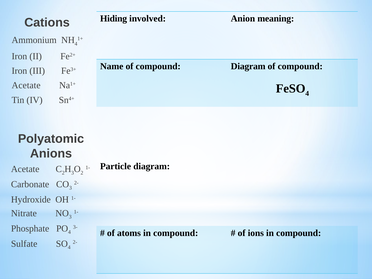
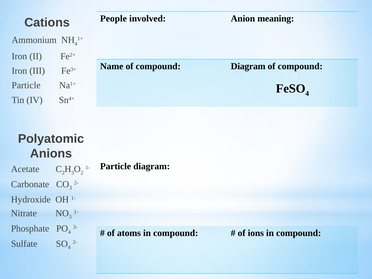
Hiding: Hiding -> People (113, 19)
Acetate: Acetate -> Particle (26, 85)
